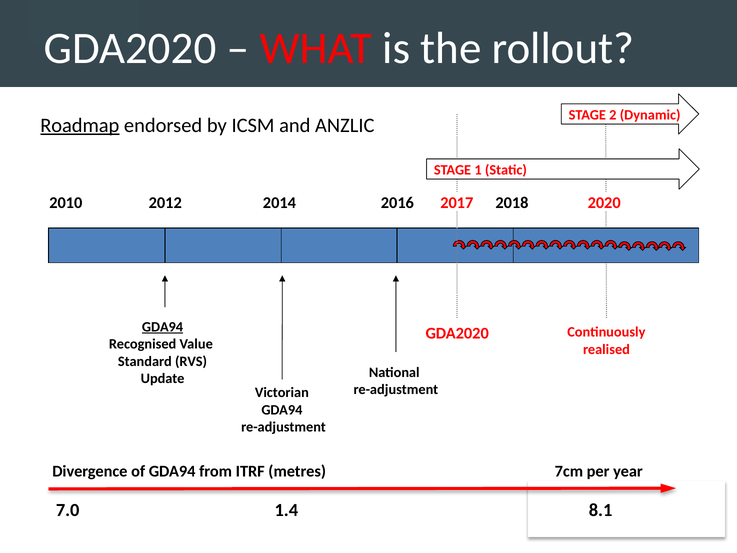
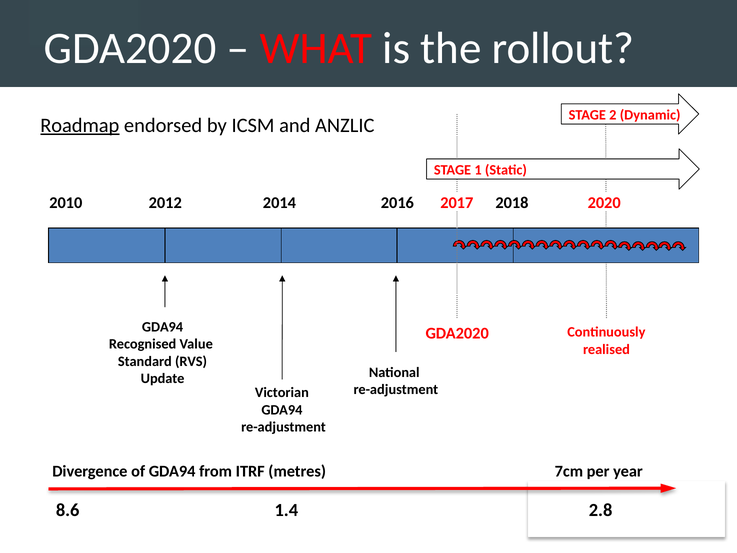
GDA94 underline: present -> none (163, 327)
7.0: 7.0 -> 8.6 (68, 510)
8.1: 8.1 -> 2.8 (601, 510)
